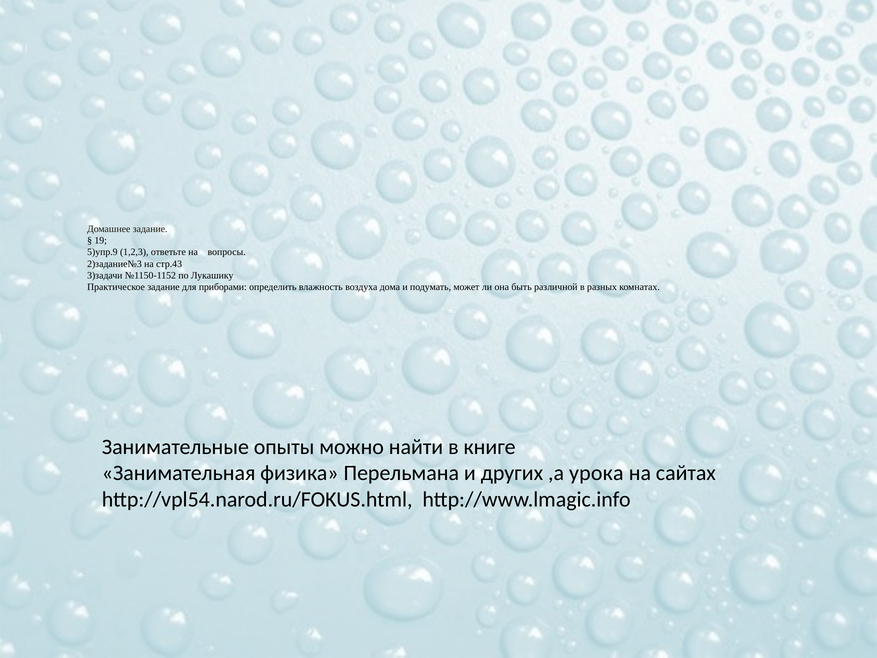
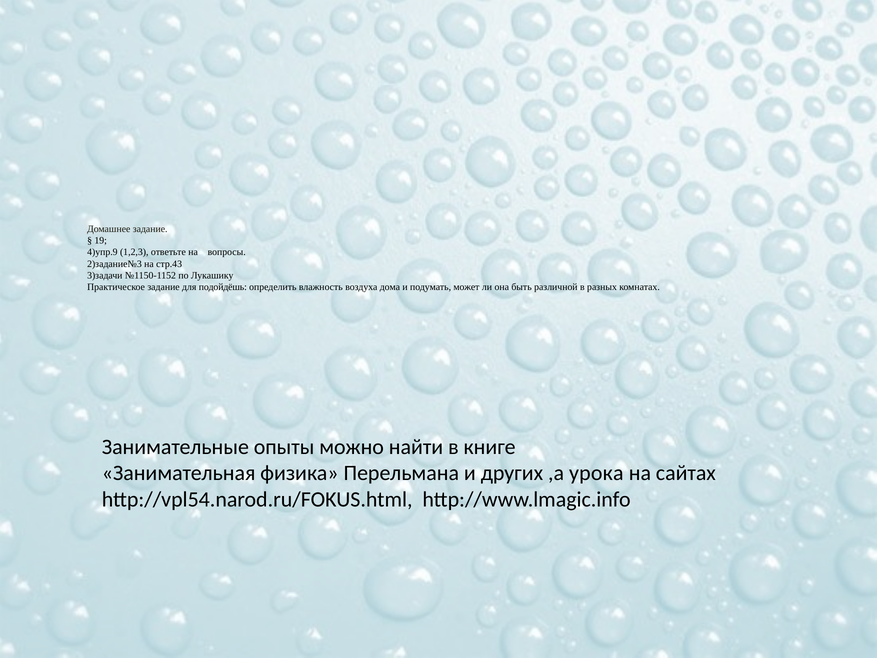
5)упр.9: 5)упр.9 -> 4)упр.9 (102, 252)
приборами: приборами -> подойдёшь (223, 287)
